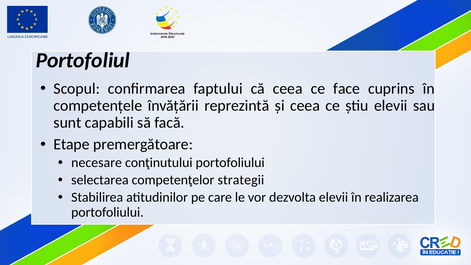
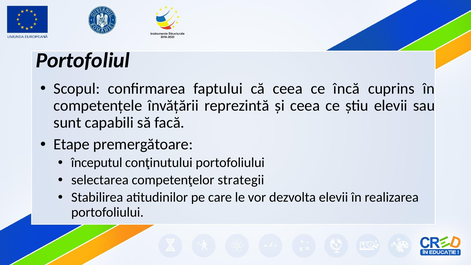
face: face -> încă (347, 89)
necesare: necesare -> începutul (97, 163)
